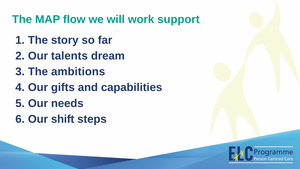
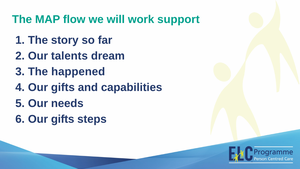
ambitions: ambitions -> happened (78, 72)
shift: shift -> gifts (63, 119)
